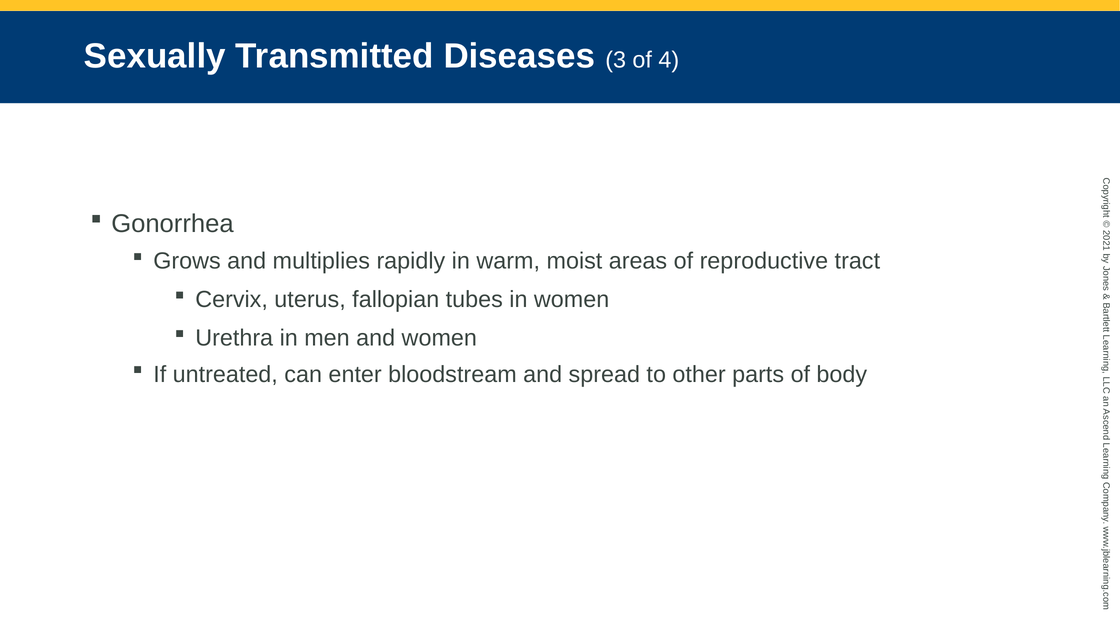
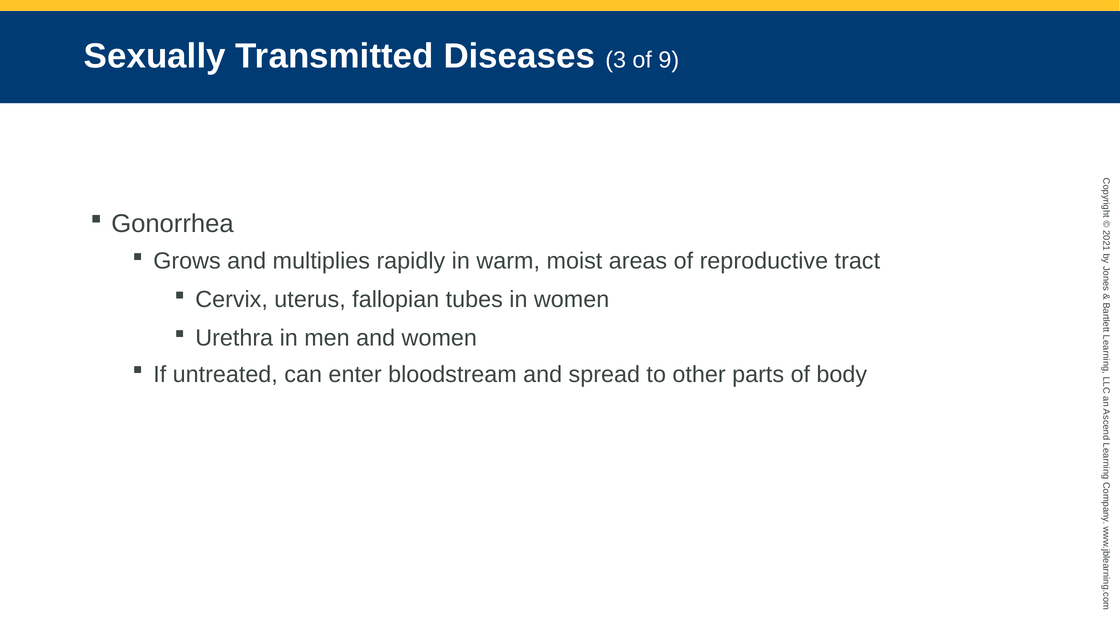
4: 4 -> 9 (669, 60)
